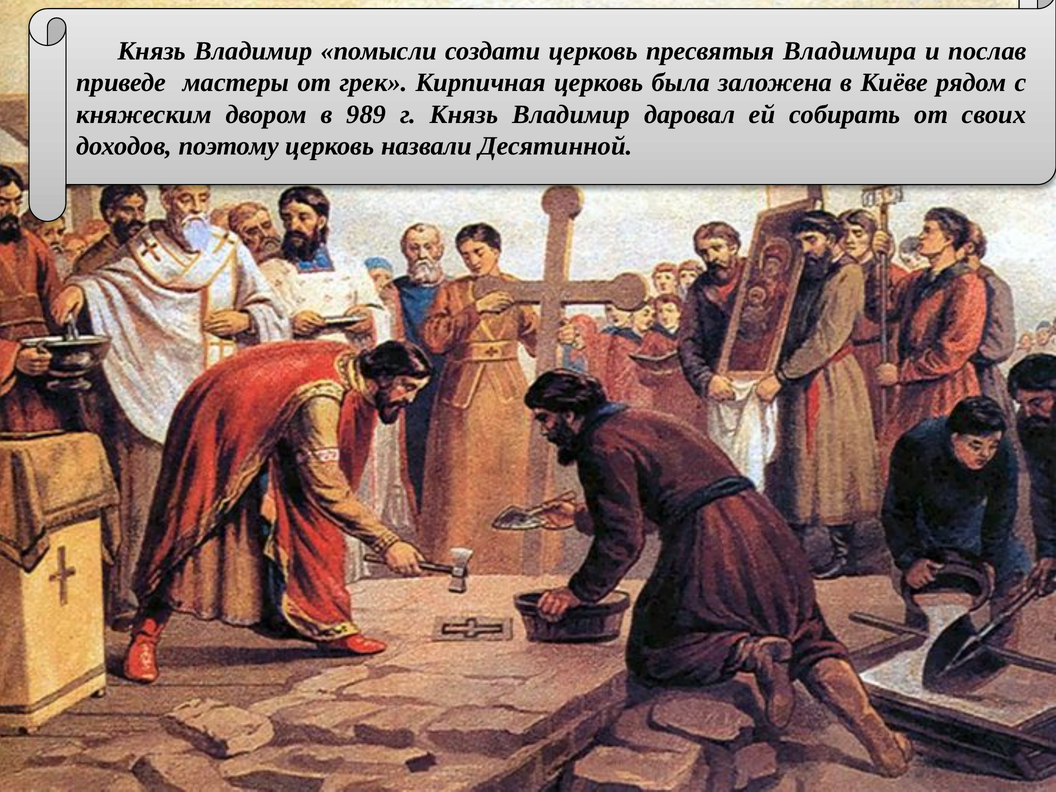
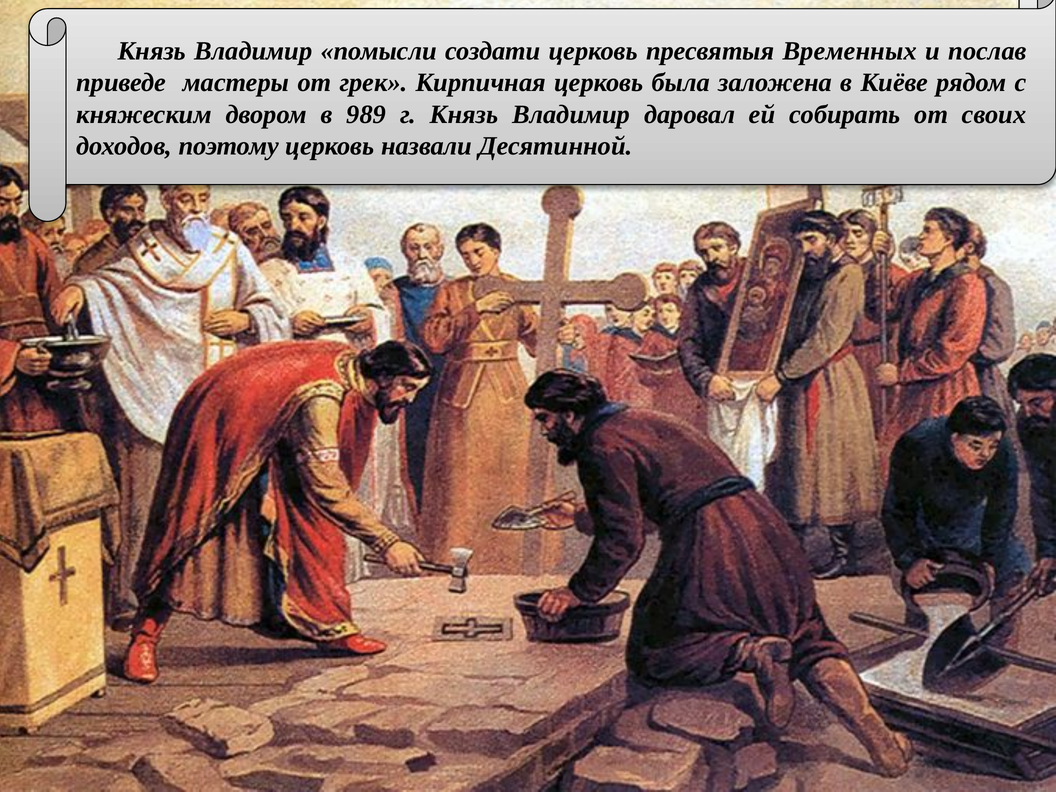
Владимира: Владимира -> Временных (850, 51)
